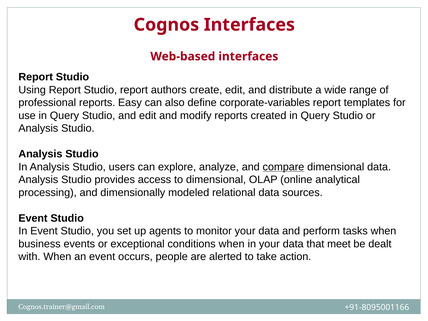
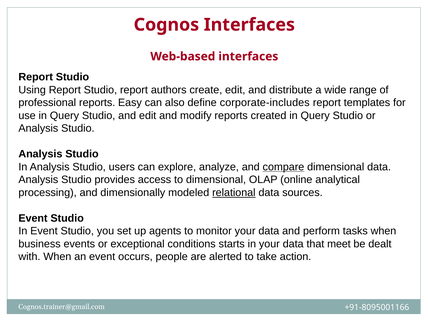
corporate-variables: corporate-variables -> corporate-includes (265, 103)
relational underline: none -> present (234, 193)
conditions when: when -> starts (232, 244)
